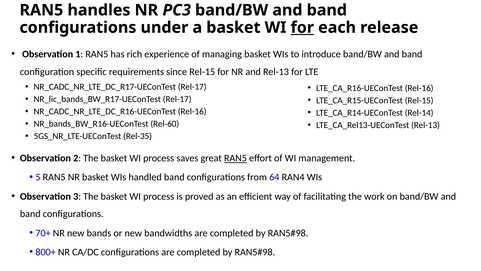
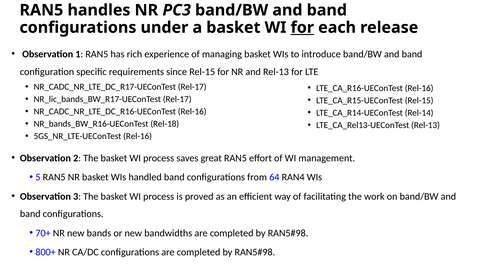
Rel-60: Rel-60 -> Rel-18 (165, 124)
5GS_NR_LTE-UEConTest Rel-35: Rel-35 -> Rel-16 (138, 136)
RAN5 underline: present -> none (235, 158)
